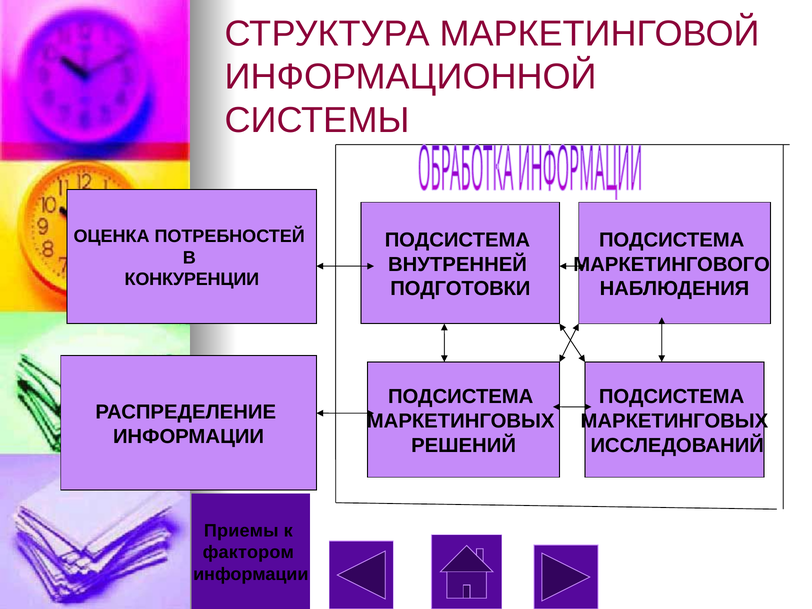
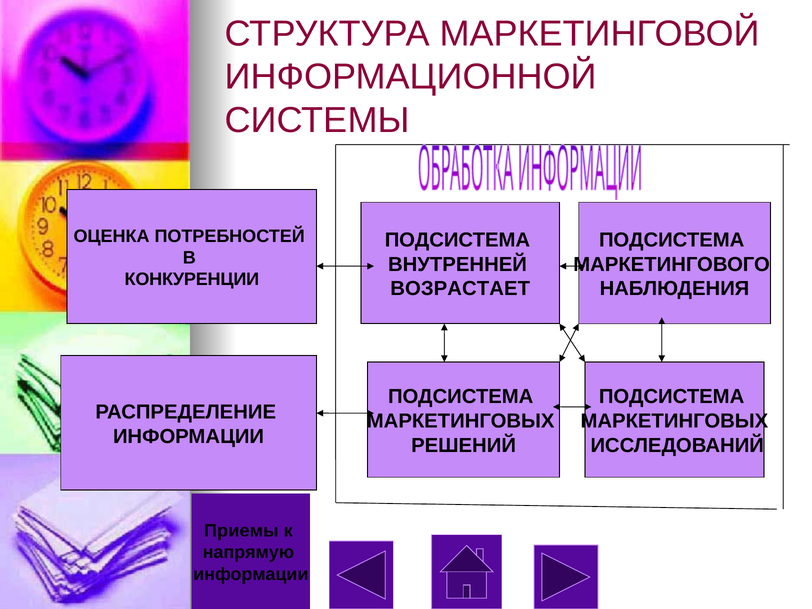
ПОДГОТОВКИ: ПОДГОТОВКИ -> ВОЗРАСТАЕТ (460, 289)
фактором: фактором -> напрямую (248, 552)
